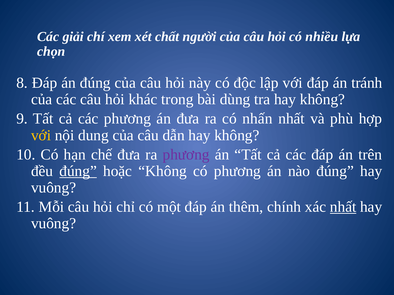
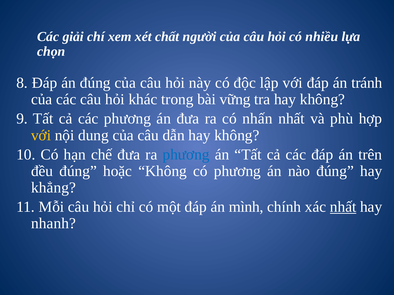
dùng: dùng -> vững (235, 100)
phương colour: purple -> blue (186, 155)
đúng underline: present -> none (78, 171)
vuông: vuông -> khẳng (53, 188)
thêm: thêm -> mình (246, 207)
vuông: vuông -> nhanh (53, 224)
